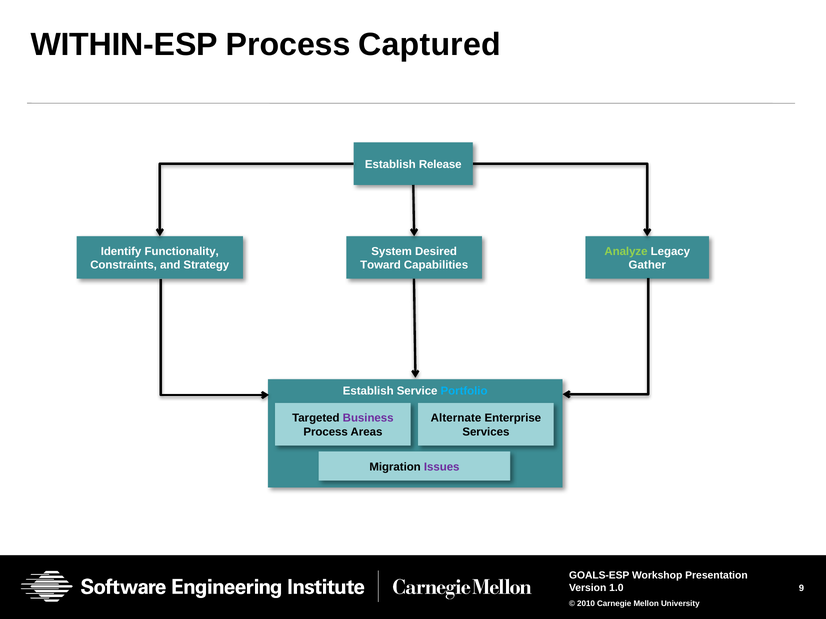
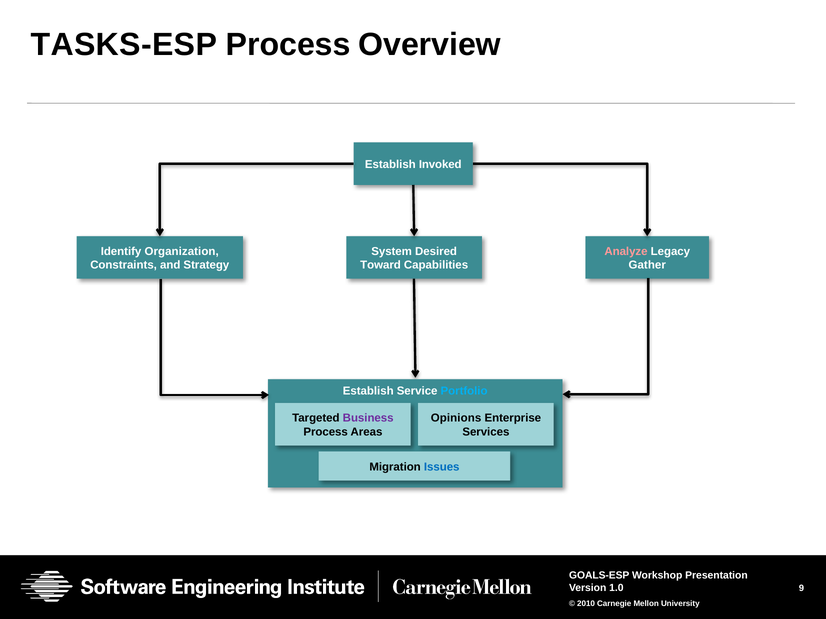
WITHIN-ESP: WITHIN-ESP -> TASKS-ESP (124, 45)
Captured: Captured -> Overview (430, 45)
Release: Release -> Invoked (440, 165)
Functionality: Functionality -> Organization (182, 252)
Analyze colour: light green -> pink (626, 252)
Alternate: Alternate -> Opinions (456, 419)
Issues colour: purple -> blue (442, 467)
